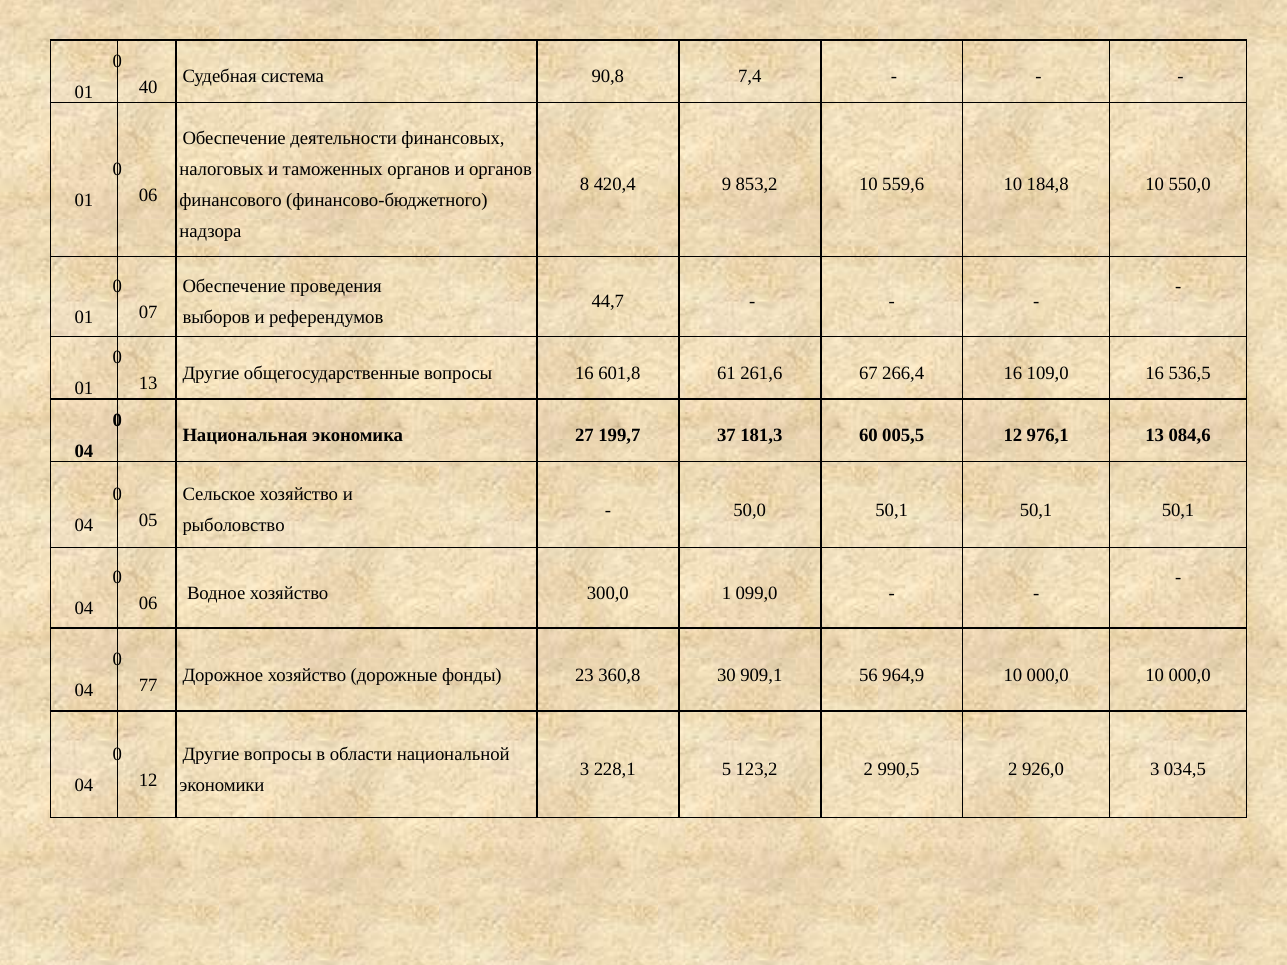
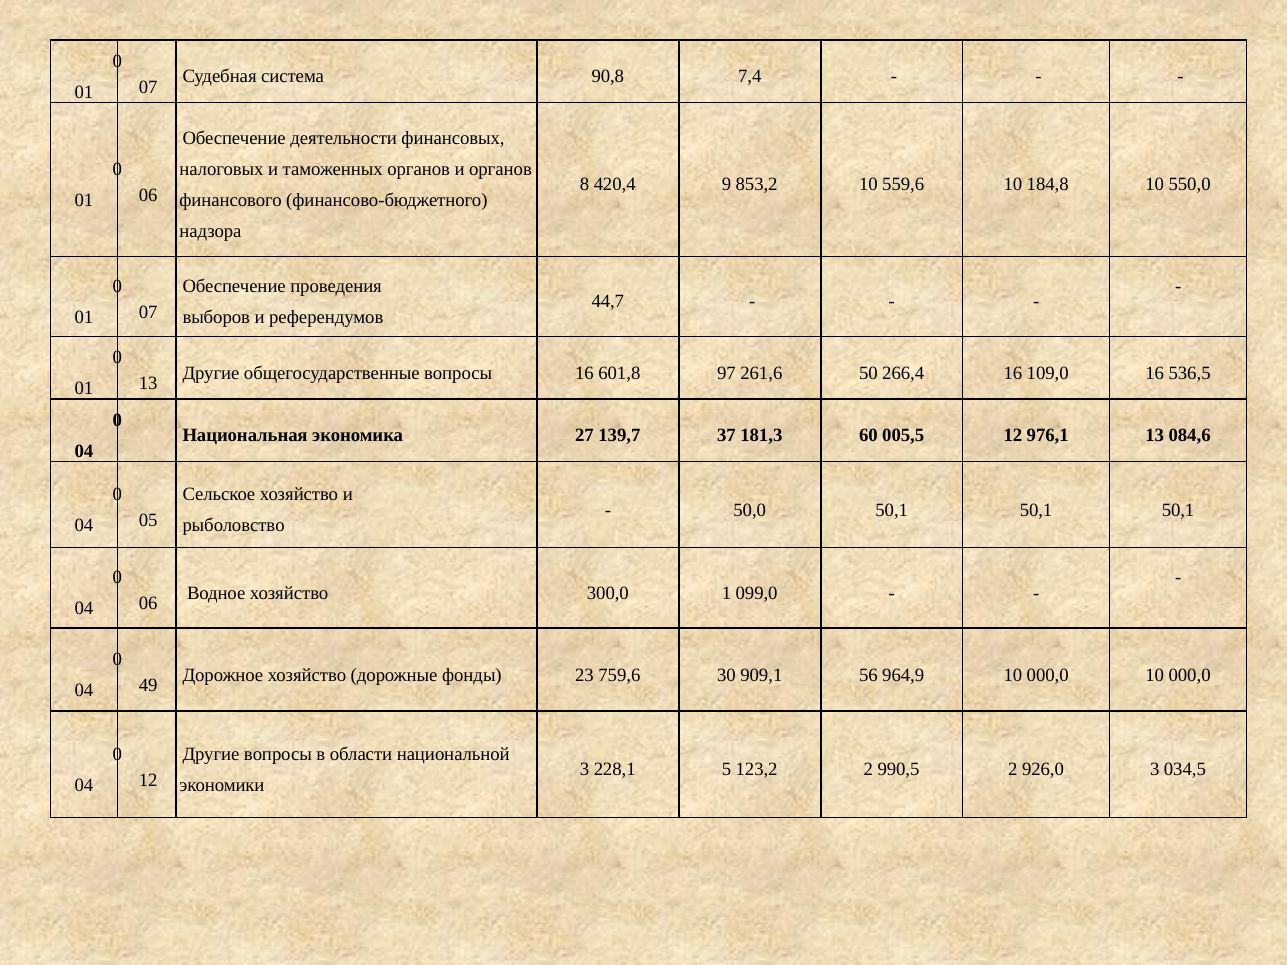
40: 40 -> 07 (148, 87)
61: 61 -> 97 (727, 373)
67: 67 -> 50 (868, 373)
199,7: 199,7 -> 139,7 (619, 436)
360,8: 360,8 -> 759,6 (619, 675)
77: 77 -> 49 (148, 685)
